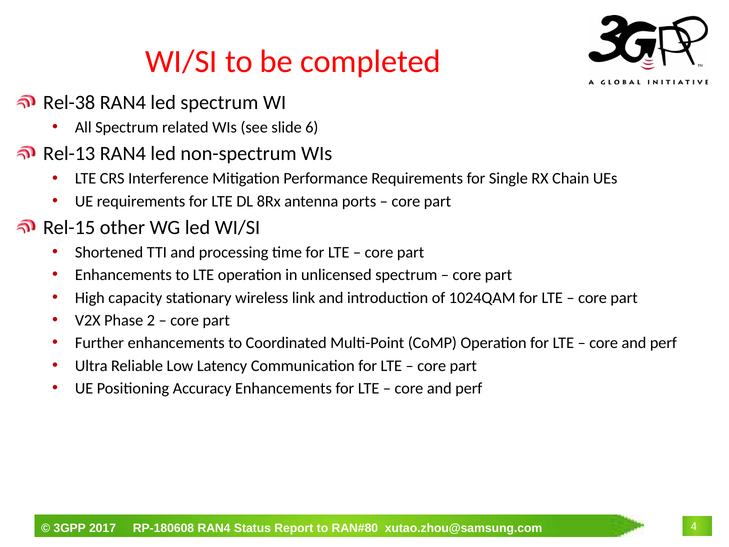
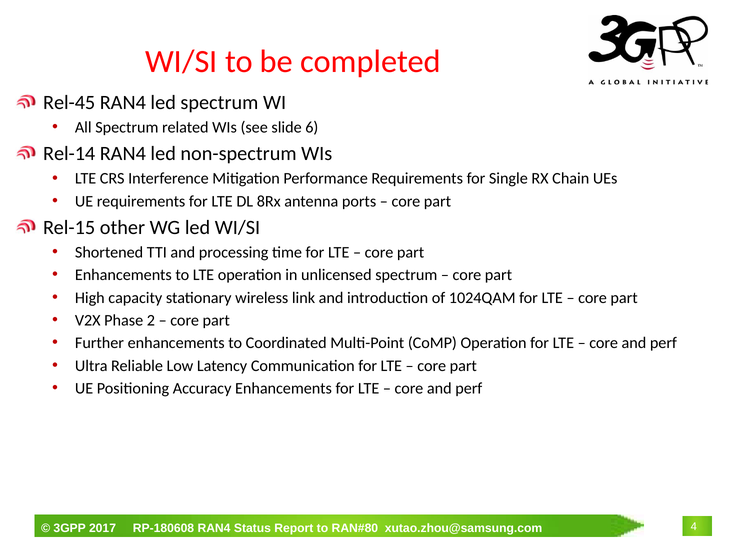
Rel-38: Rel-38 -> Rel-45 (69, 103)
Rel-13: Rel-13 -> Rel-14 (69, 154)
